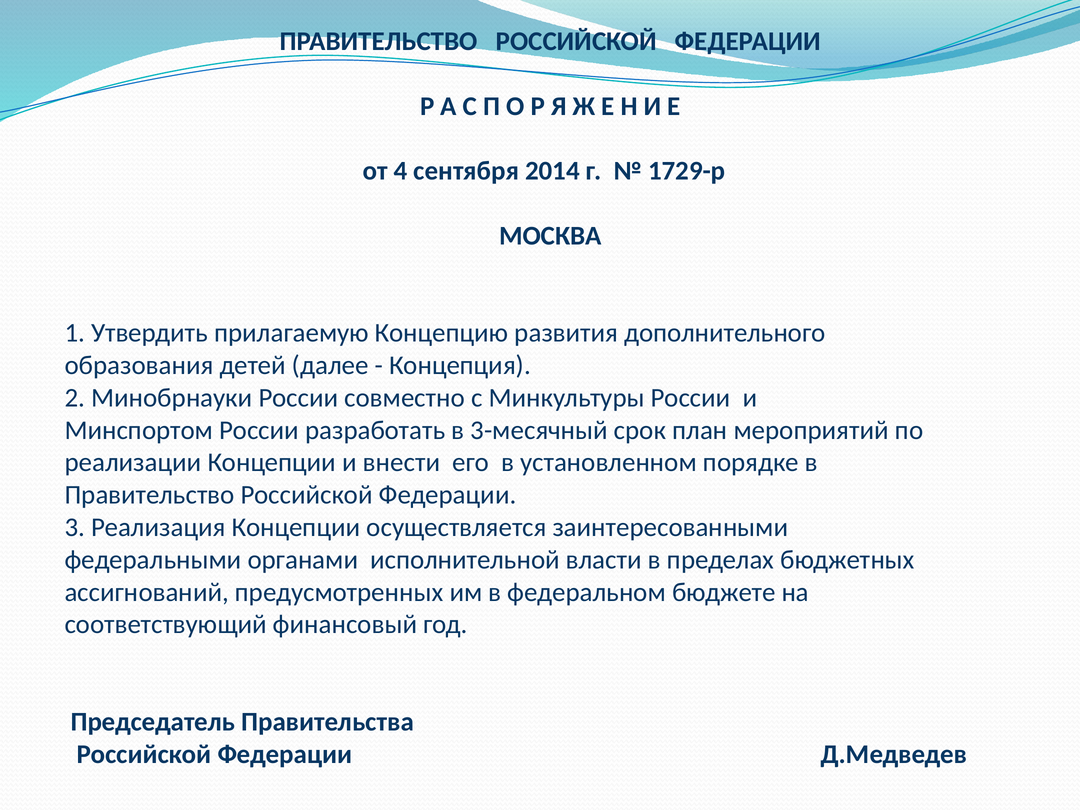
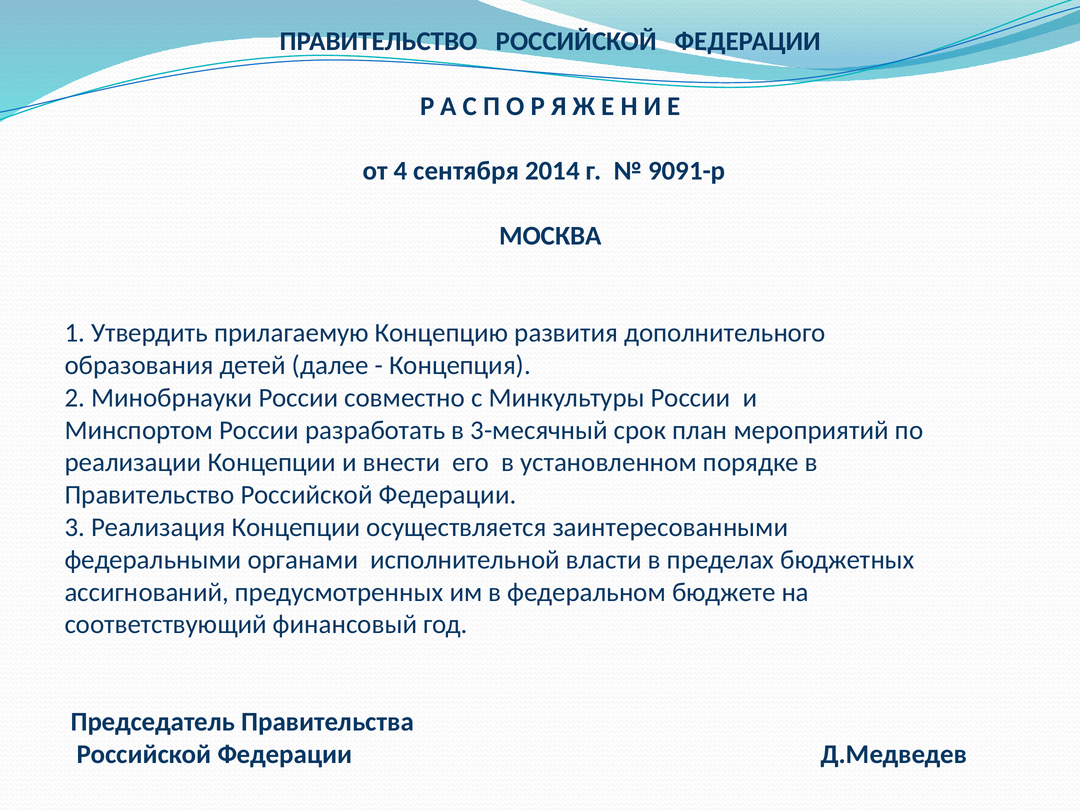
1729-р: 1729-р -> 9091-р (687, 171)
